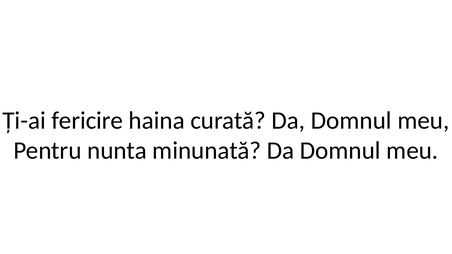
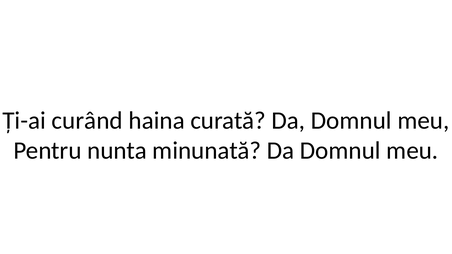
fericire: fericire -> curând (87, 121)
